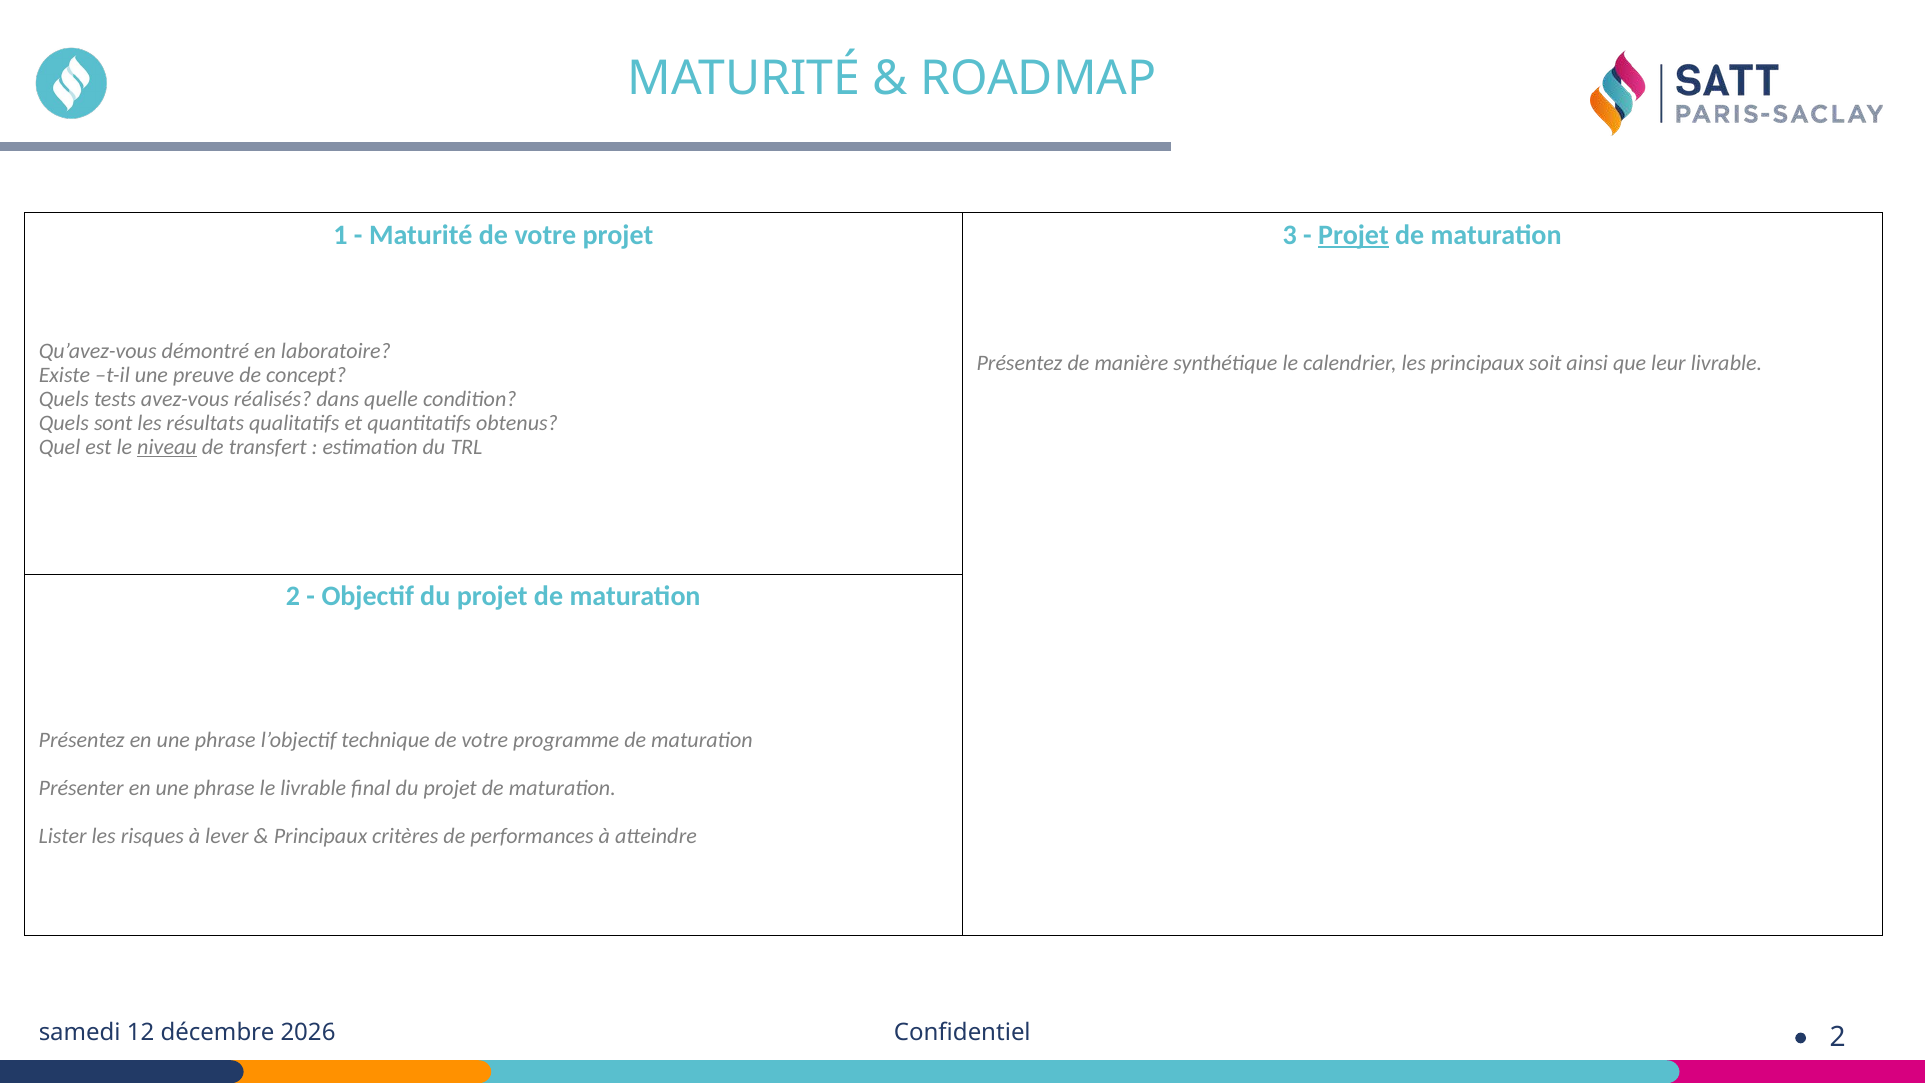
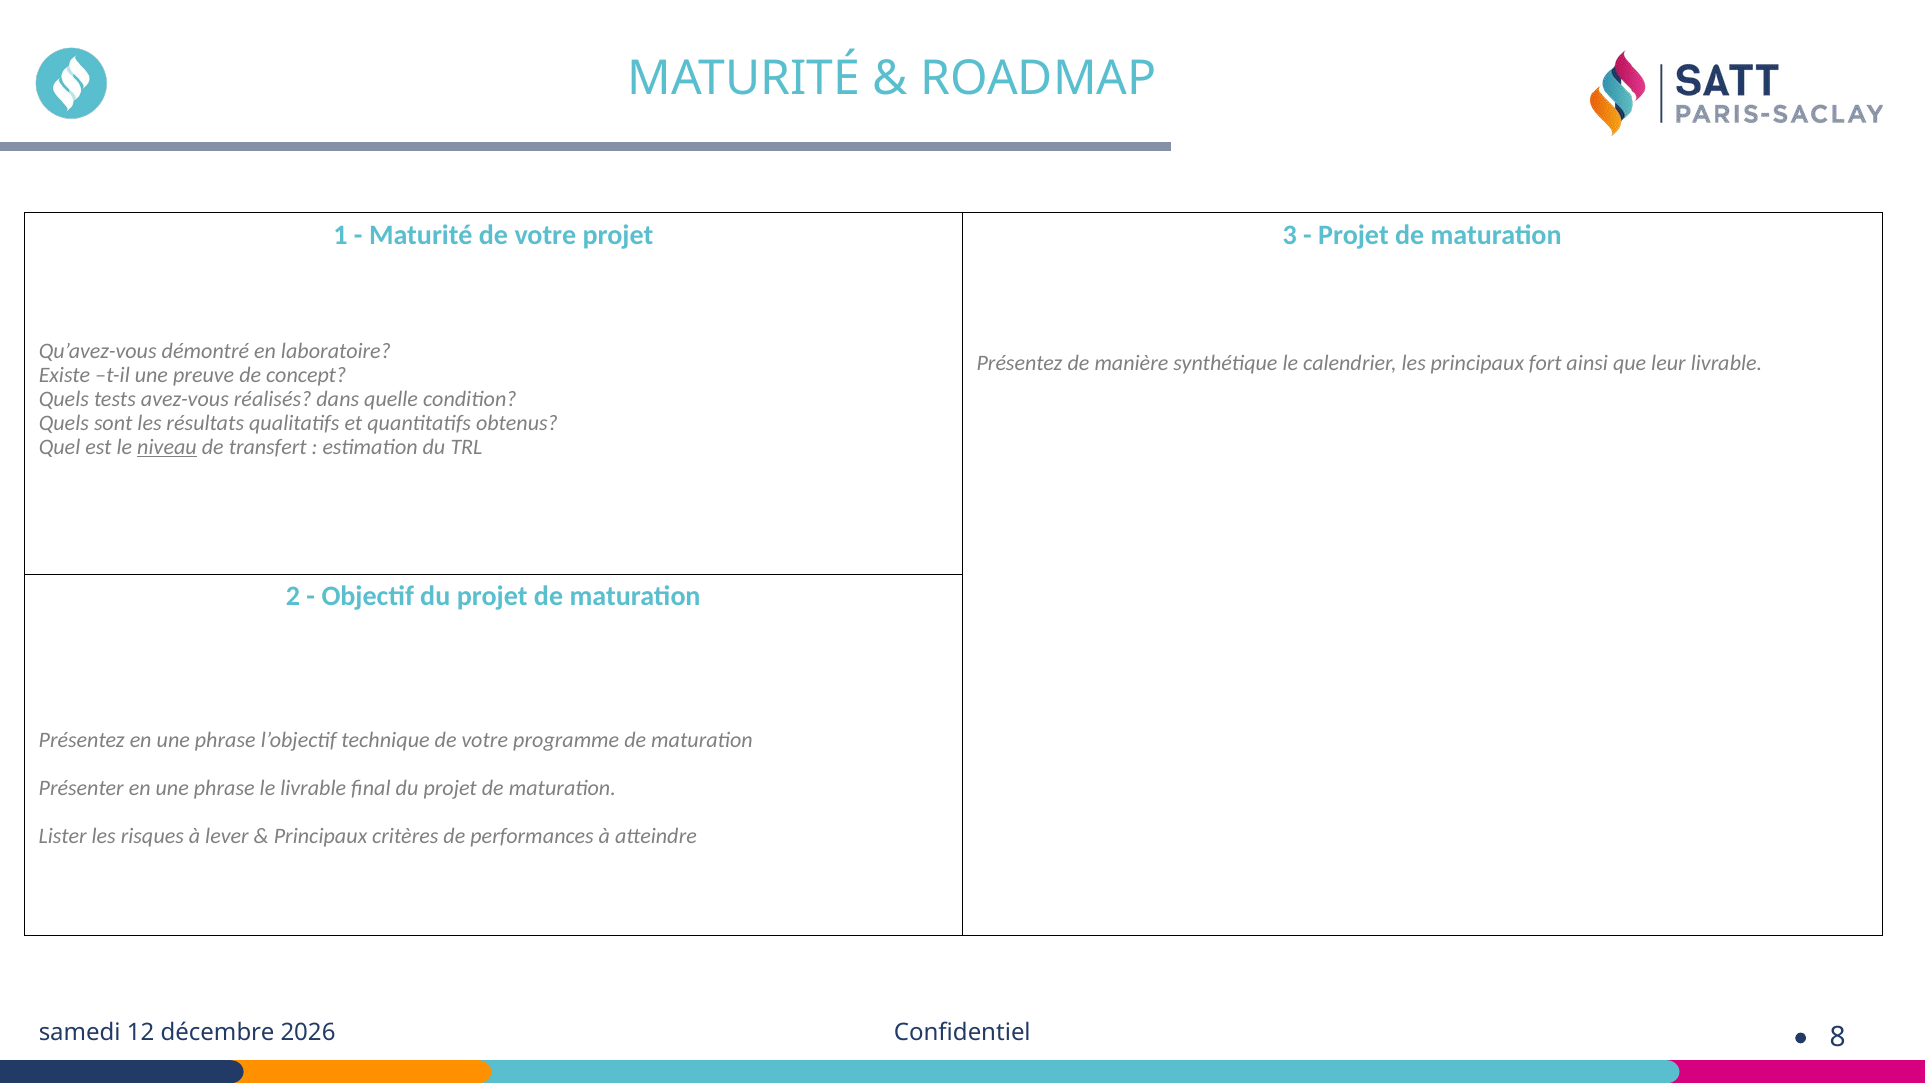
Projet underline: present -> none (1353, 235)
soit: soit -> fort (1545, 363)
2: 2 -> 8 (1838, 1037)
